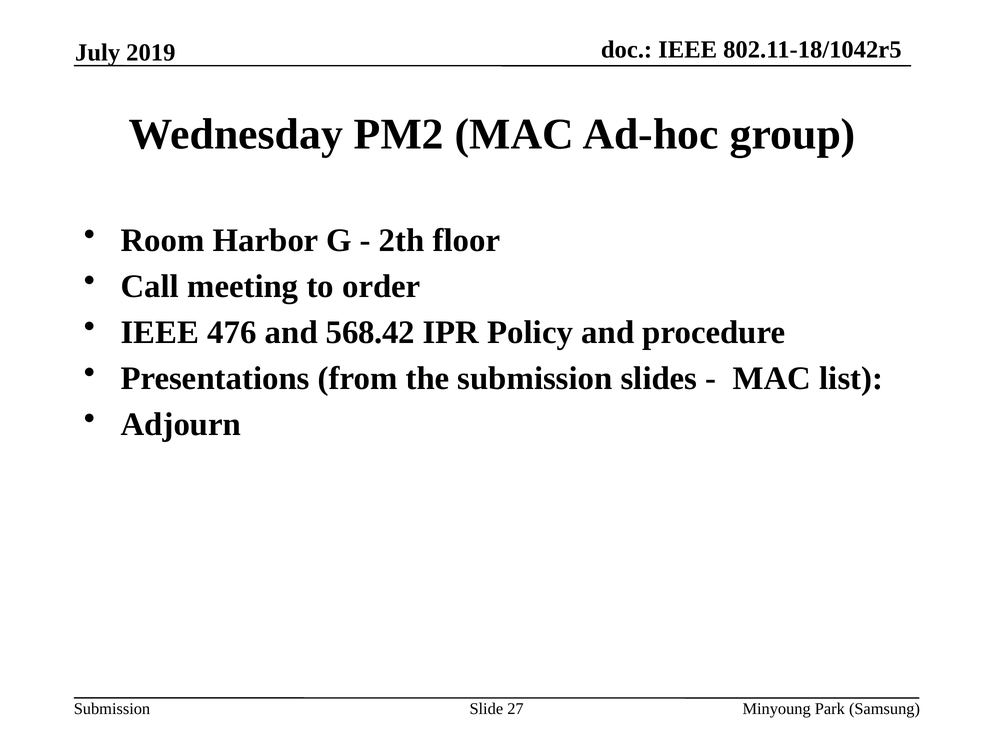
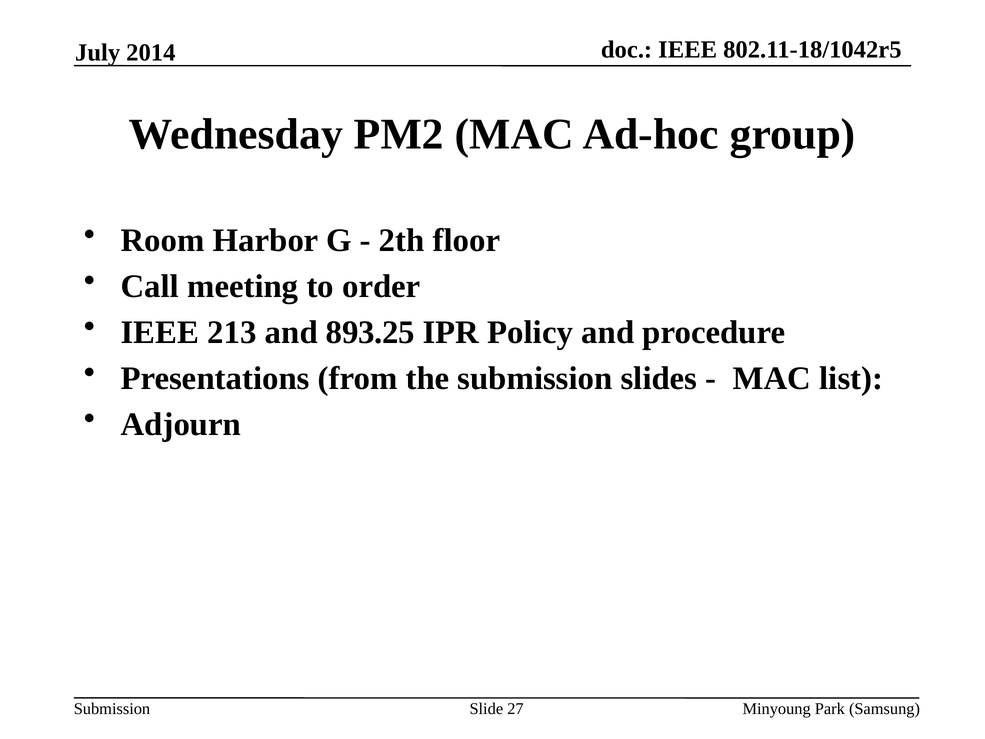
2019: 2019 -> 2014 (151, 53)
476: 476 -> 213 (232, 332)
568.42: 568.42 -> 893.25 (370, 332)
